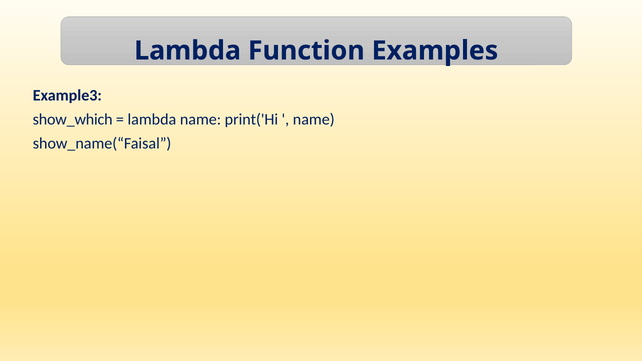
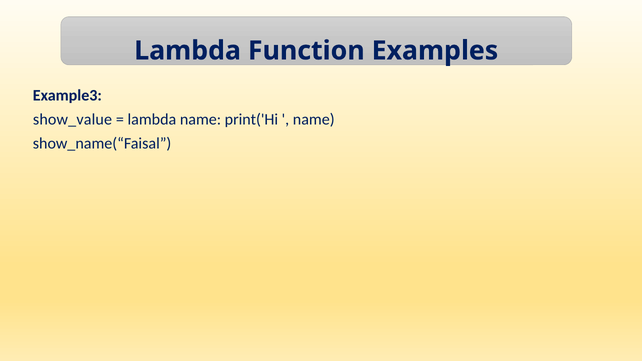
show_which: show_which -> show_value (73, 119)
